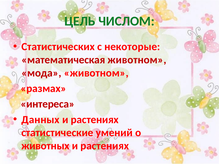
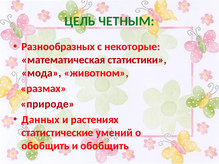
ЧИСЛОМ: ЧИСЛОМ -> ЧЕТНЫМ (126, 21)
Статистических: Статистических -> Разнообразных (58, 47)
математическая животном: животном -> статистики (137, 60)
интереса: интереса -> природе (48, 104)
животных: животных -> обобщить (45, 146)
растениях: растениях -> обобщить (105, 146)
